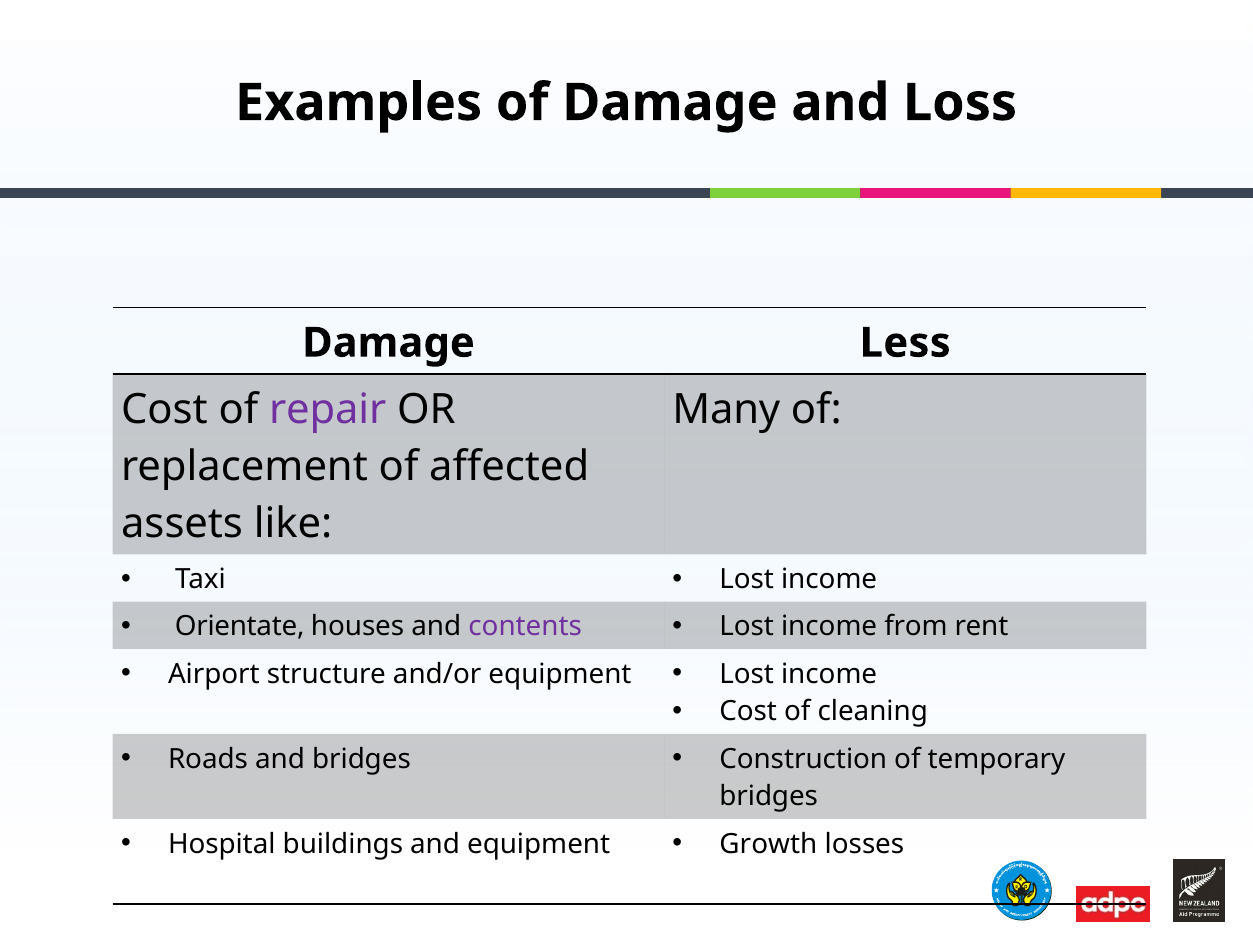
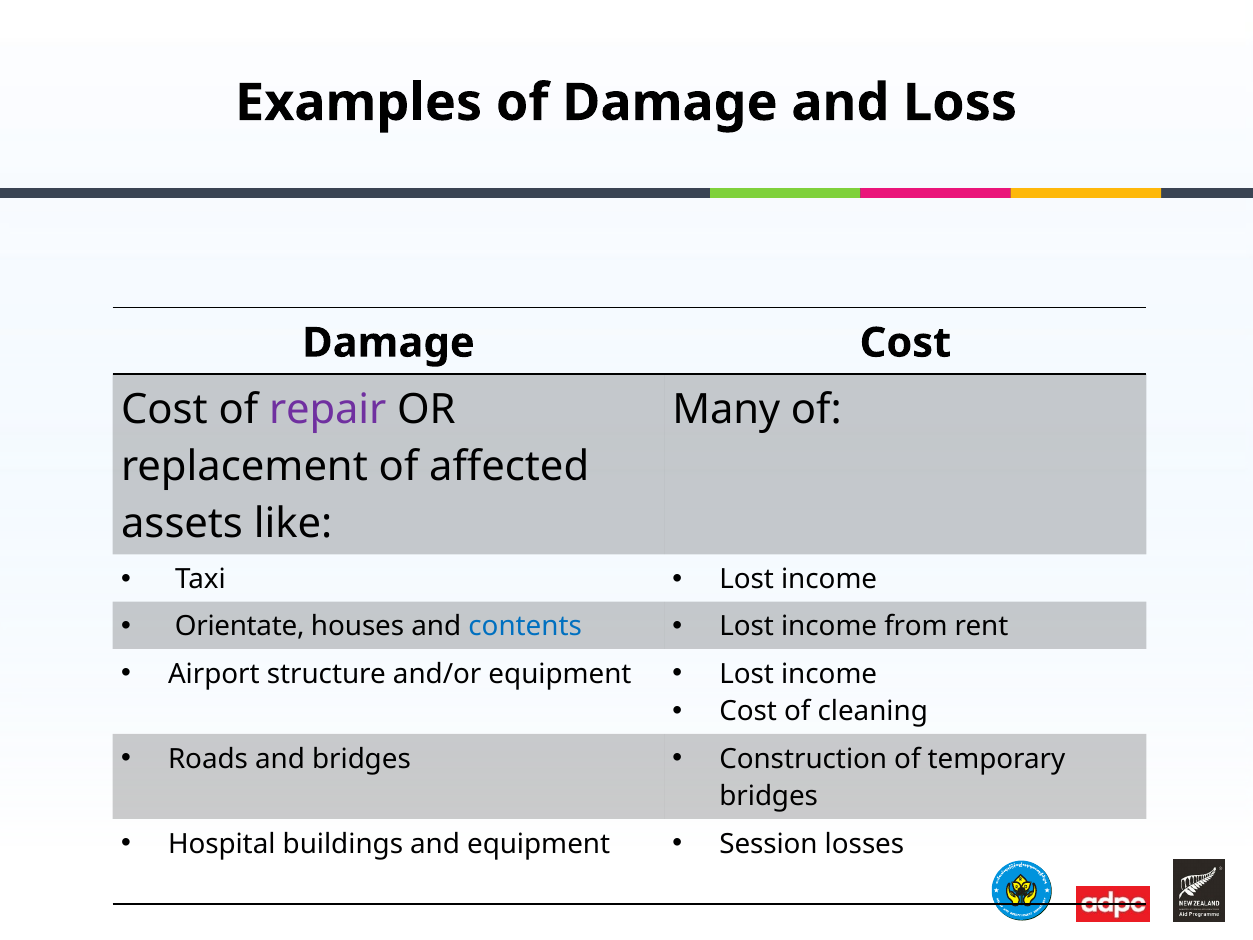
Damage Less: Less -> Cost (905, 343)
contents colour: purple -> blue (525, 627)
Growth: Growth -> Session (768, 844)
